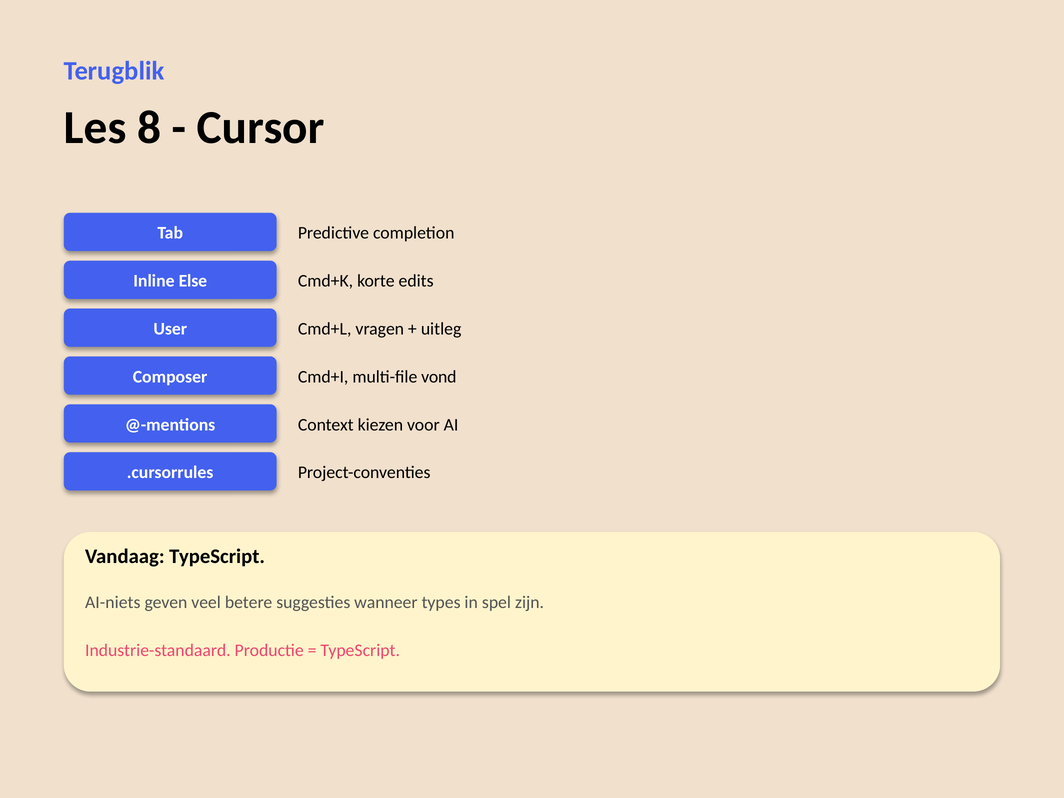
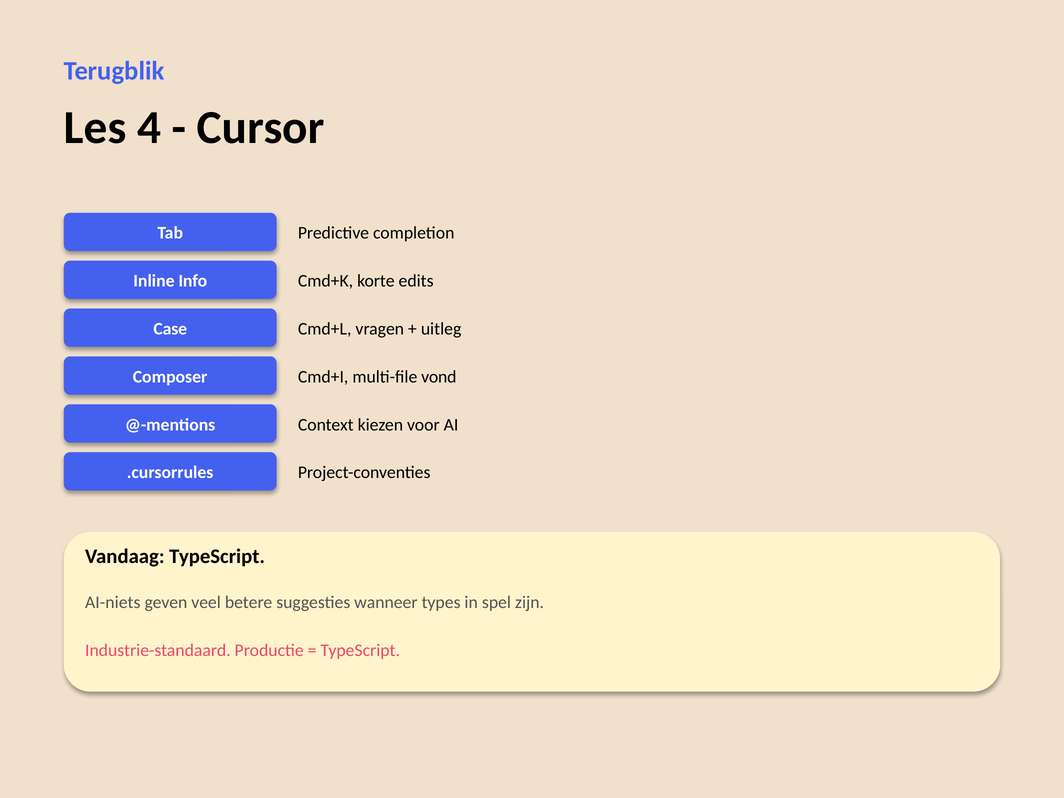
8: 8 -> 4 (149, 127)
Else: Else -> Info (193, 281)
User: User -> Case (170, 329)
